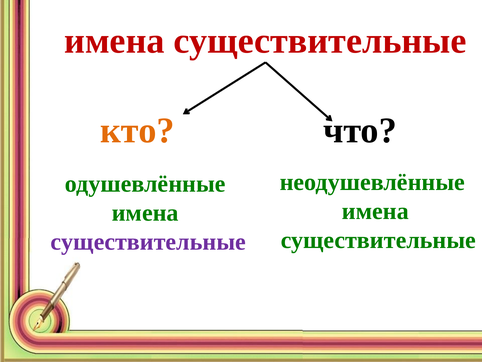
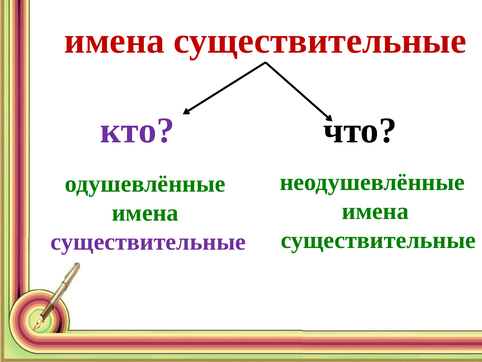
кто colour: orange -> purple (137, 130)
